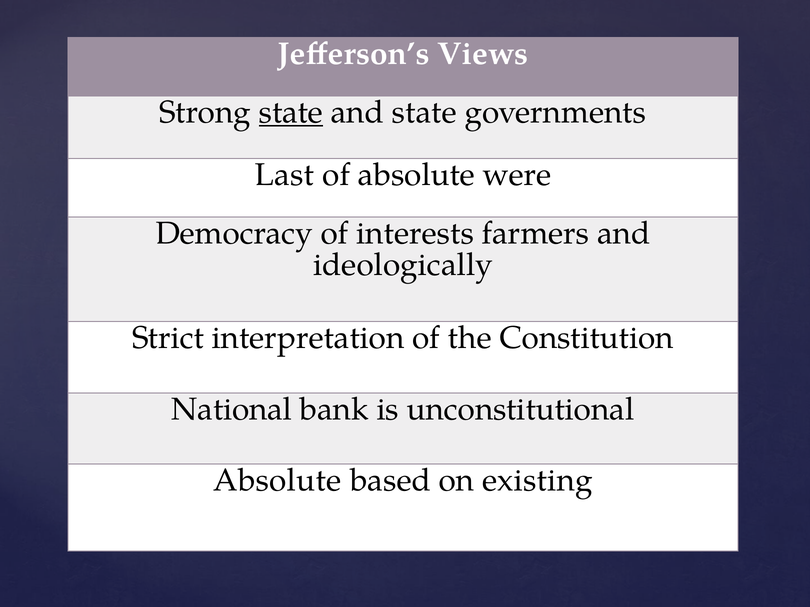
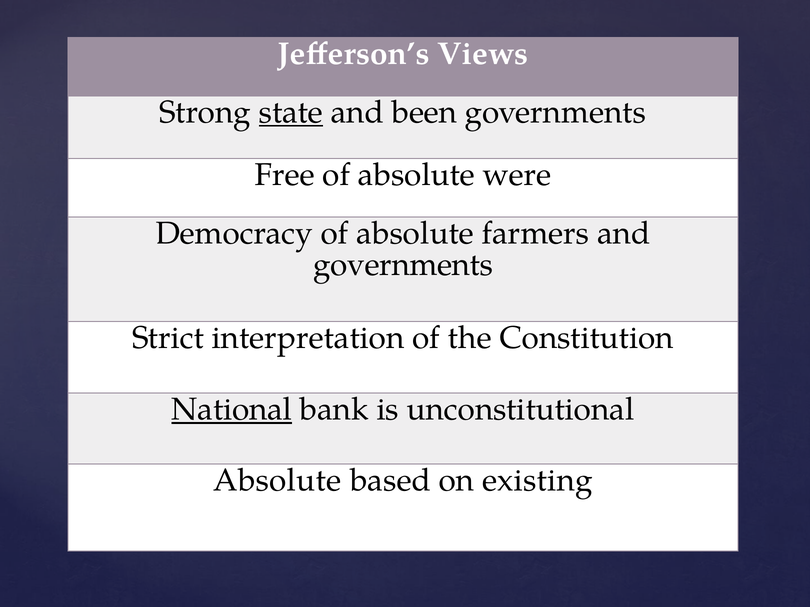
and state: state -> been (424, 112)
Last: Last -> Free (285, 175)
Democracy of interests: interests -> absolute (415, 233)
ideologically: ideologically -> governments (403, 265)
National underline: none -> present (232, 410)
